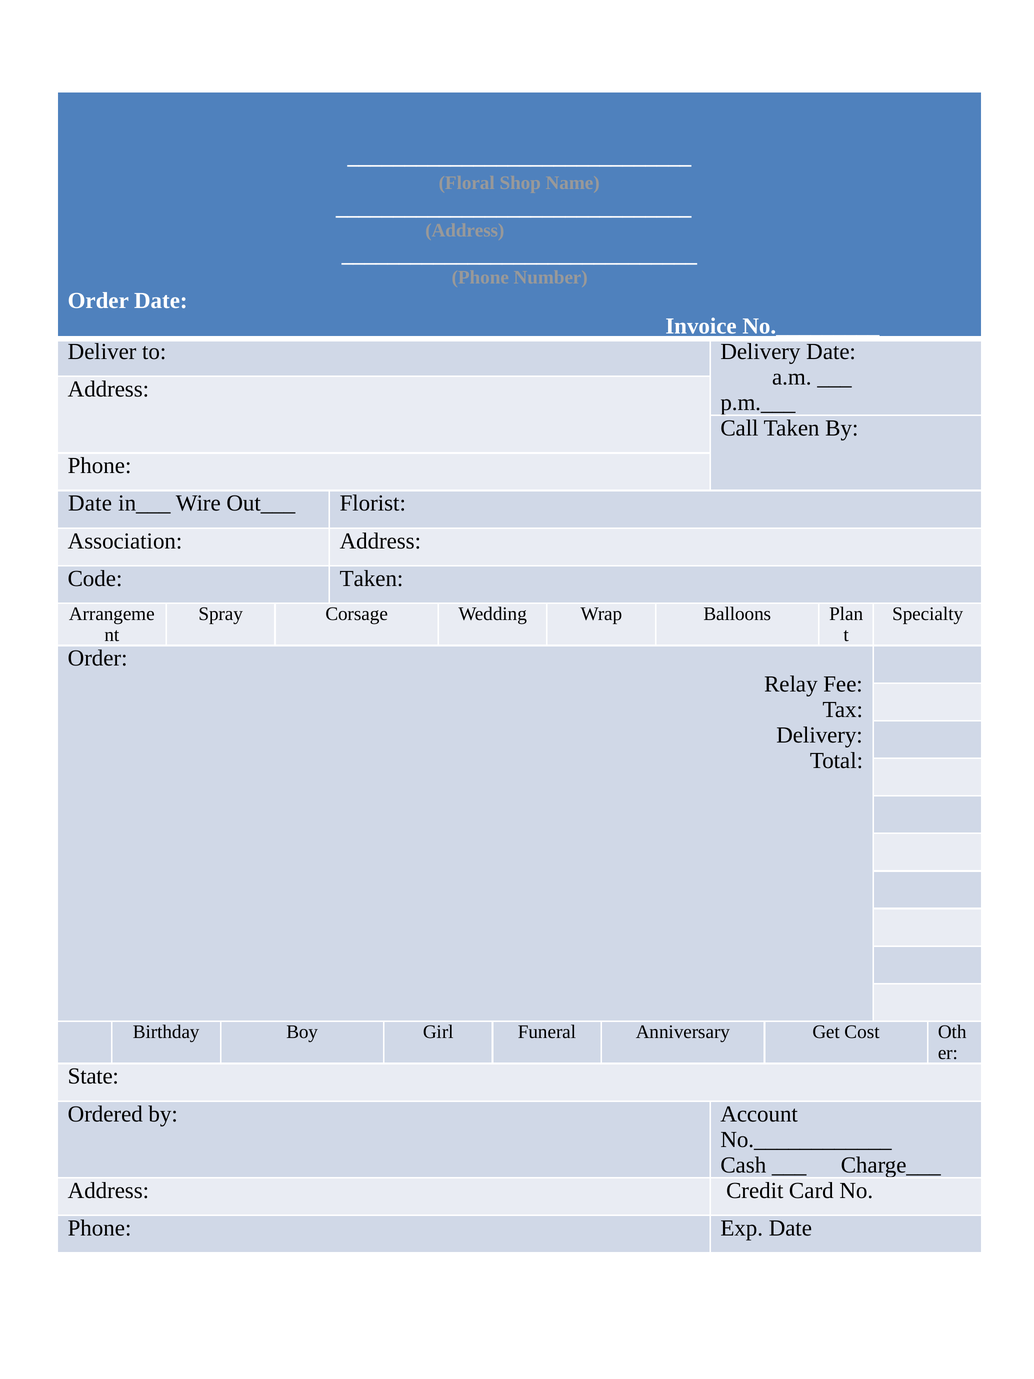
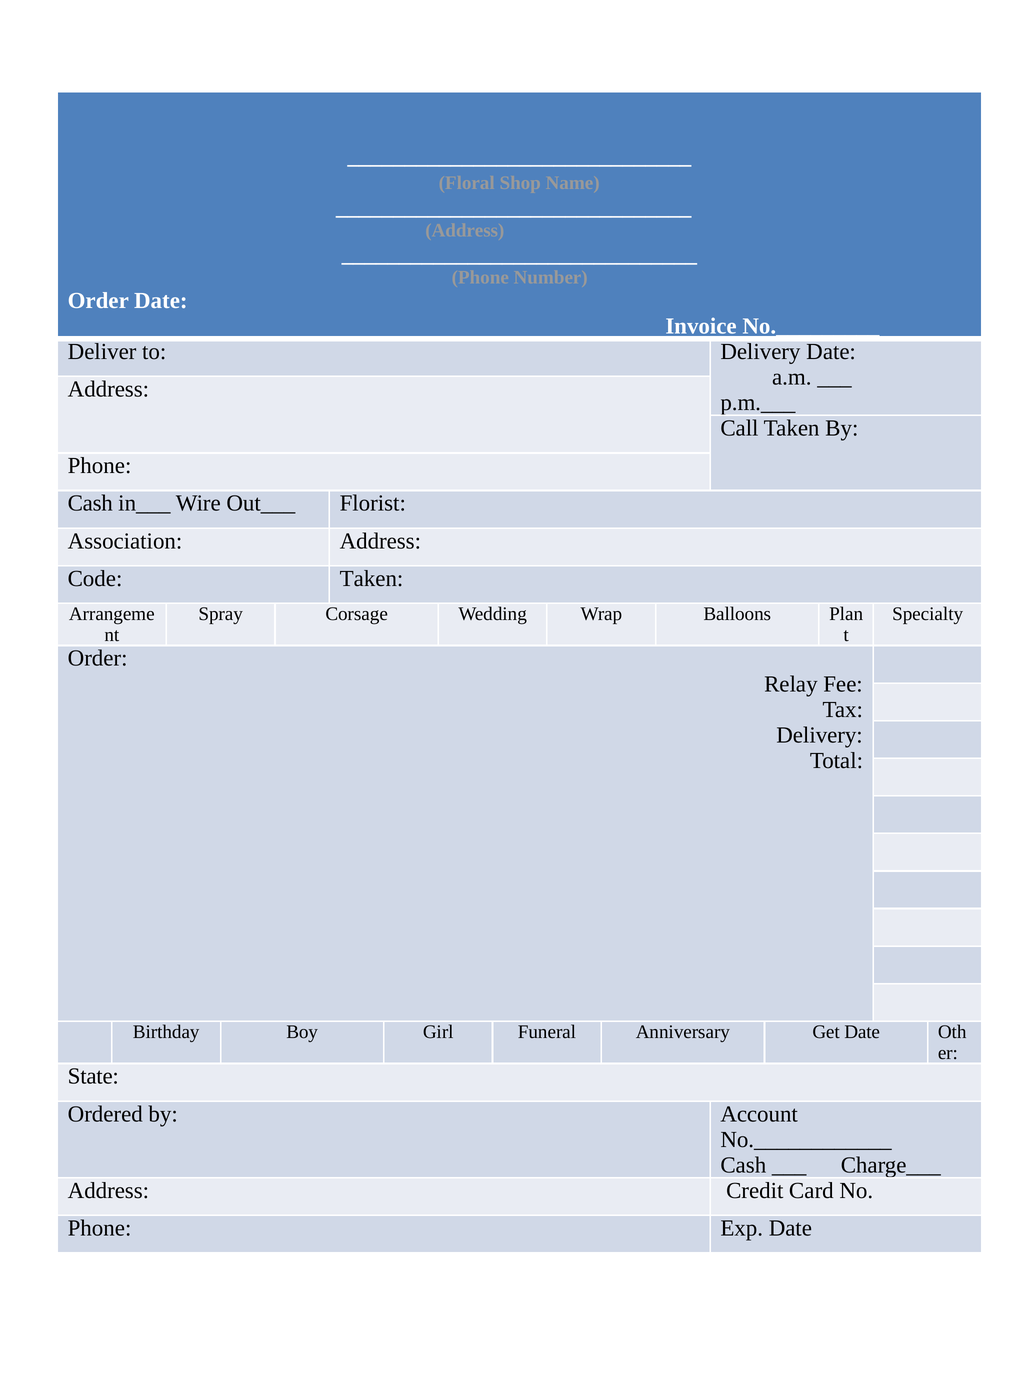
Date: Date -> Cash (90, 503)
Get Cost: Cost -> Date (862, 1032)
